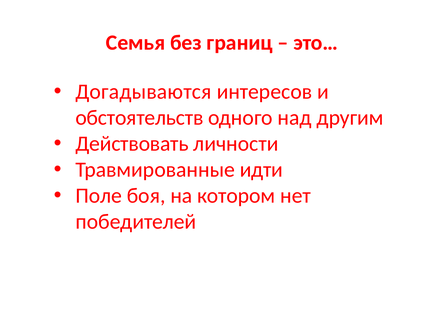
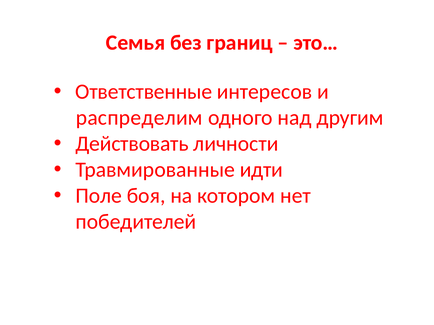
Догадываются: Догадываются -> Ответственные (144, 92)
обстоятельств: обстоятельств -> распределим (139, 118)
